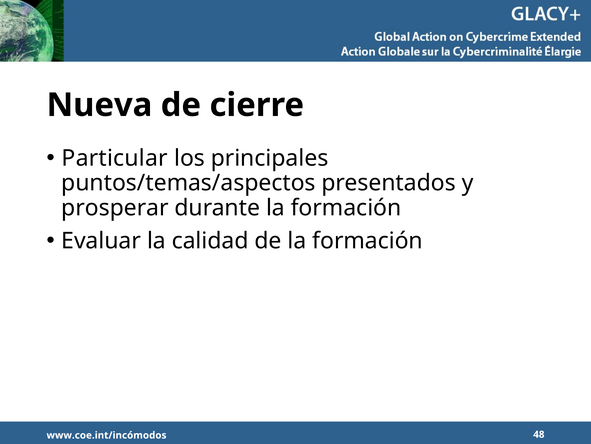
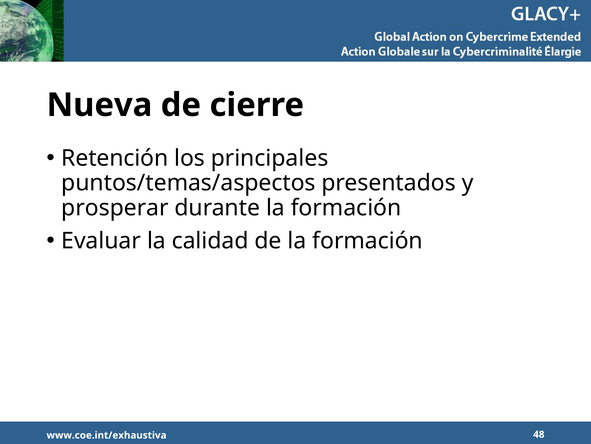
Particular: Particular -> Retención (115, 158)
www.coe.int/incómodos: www.coe.int/incómodos -> www.coe.int/exhaustiva (107, 435)
